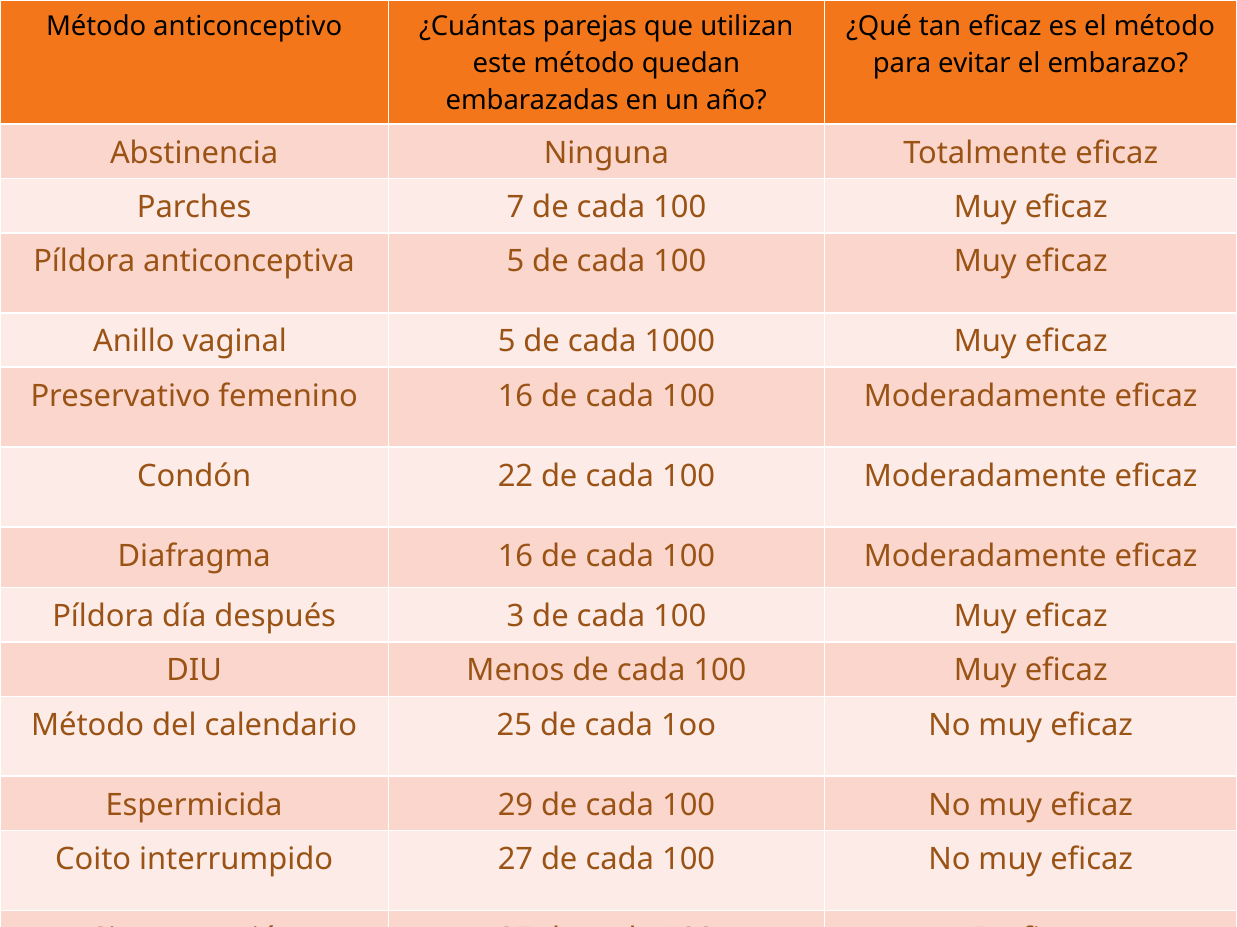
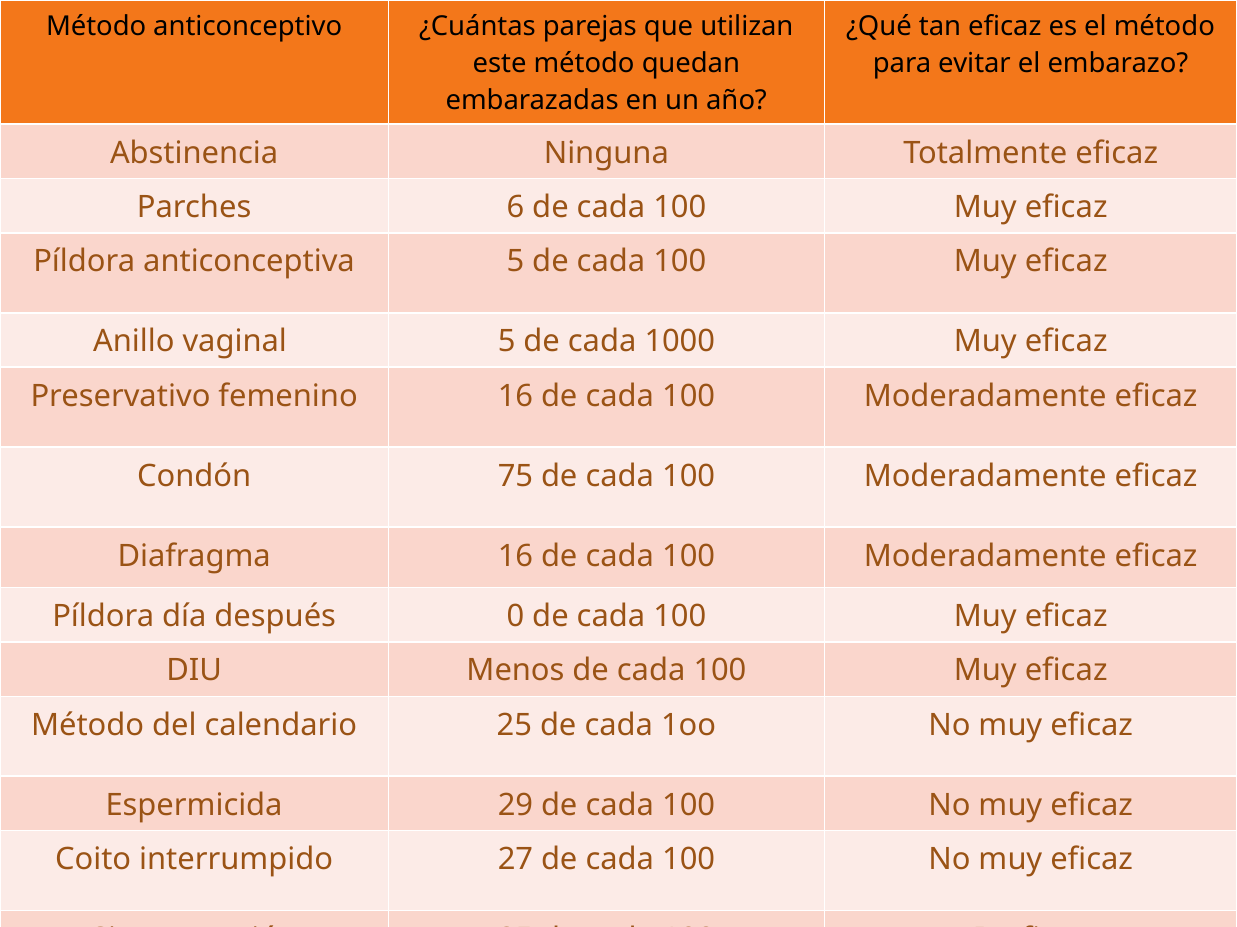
7: 7 -> 6 (515, 208)
22: 22 -> 75 (515, 476)
3: 3 -> 0 (515, 617)
